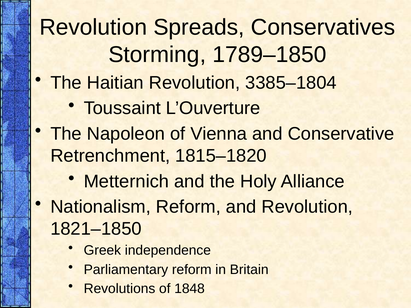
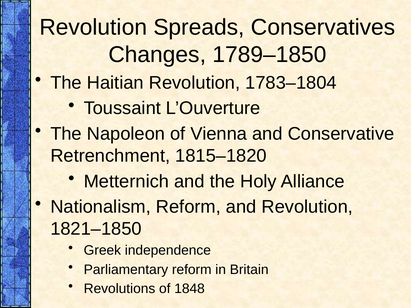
Storming: Storming -> Changes (157, 55)
3385–1804: 3385–1804 -> 1783–1804 (291, 83)
